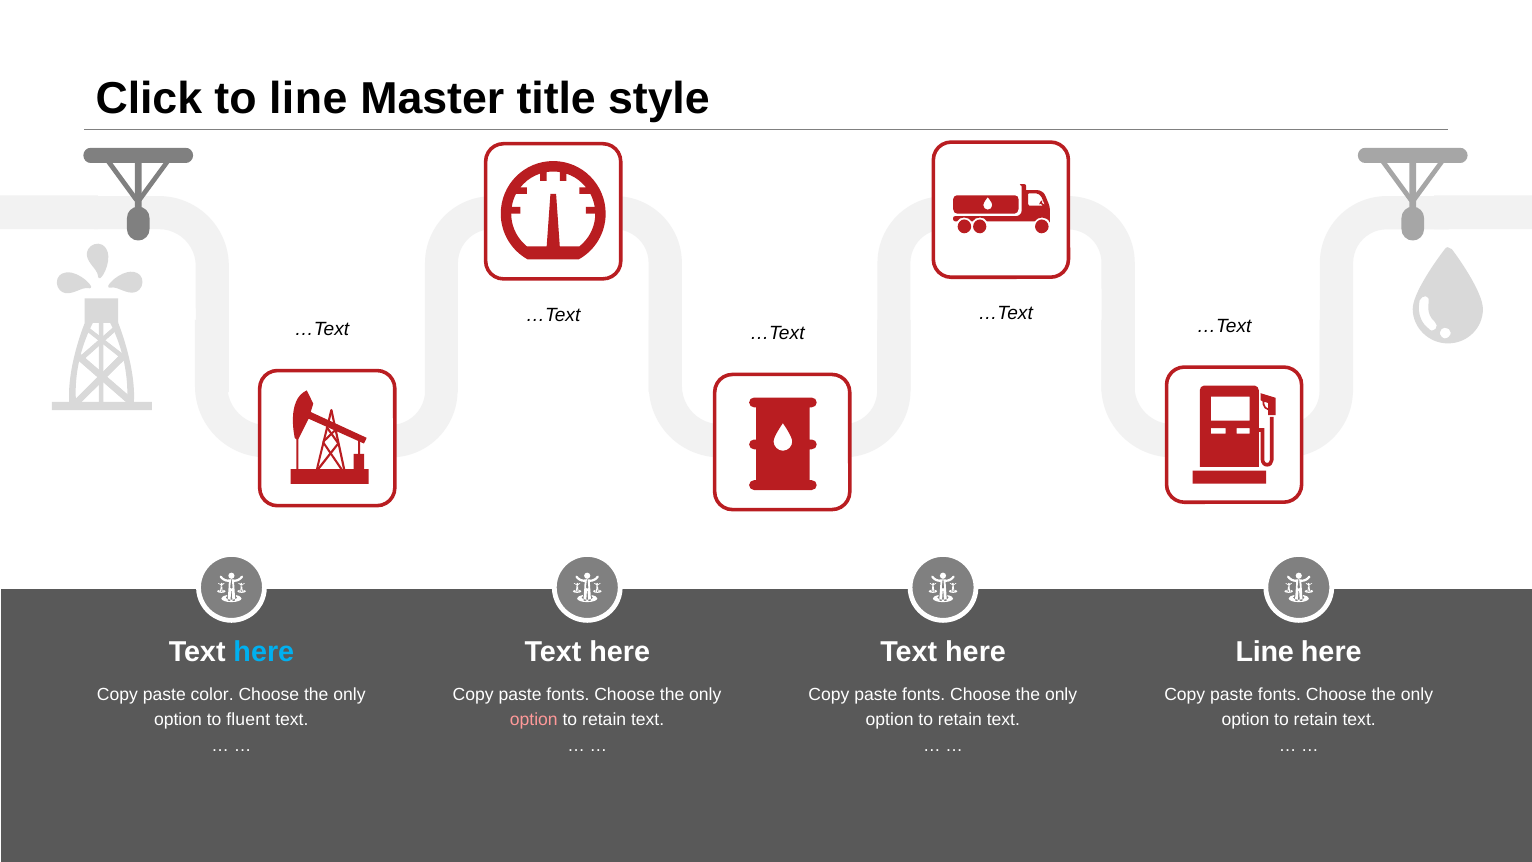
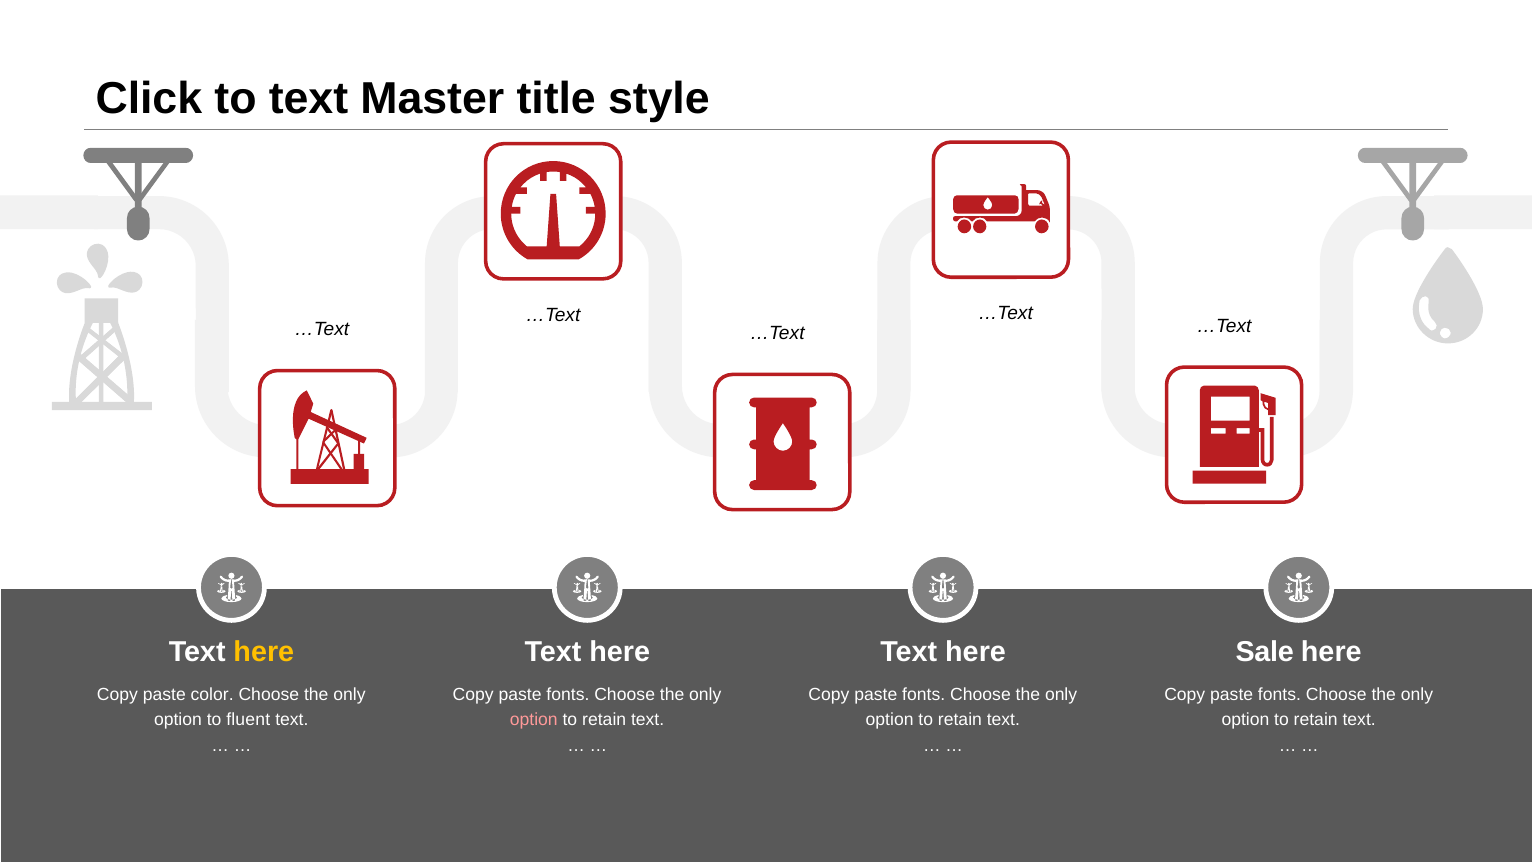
to line: line -> text (309, 99)
here colour: light blue -> yellow (264, 652)
Line: Line -> Sale (1265, 652)
